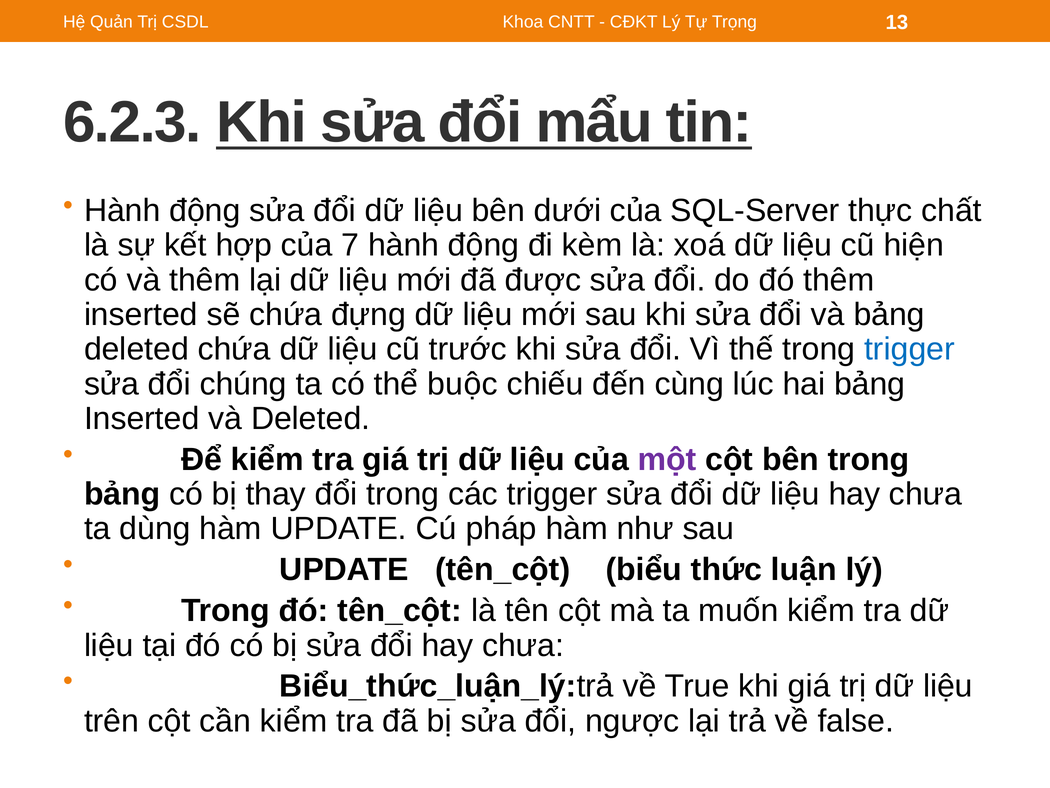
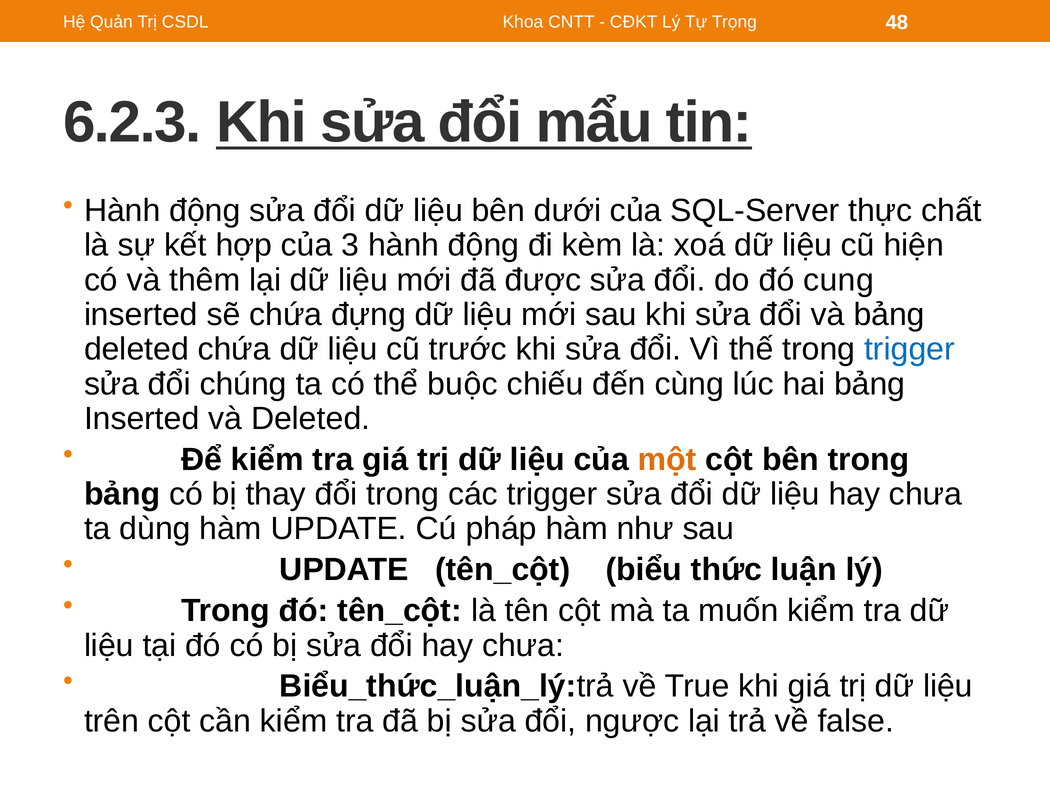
13: 13 -> 48 (897, 22)
7: 7 -> 3 (350, 245)
đó thêm: thêm -> cung (839, 280)
một colour: purple -> orange (667, 459)
